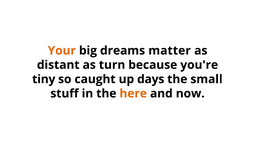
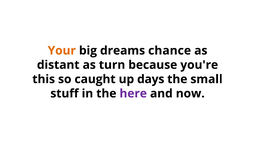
matter: matter -> chance (170, 51)
tiny: tiny -> this (44, 79)
here colour: orange -> purple (133, 94)
